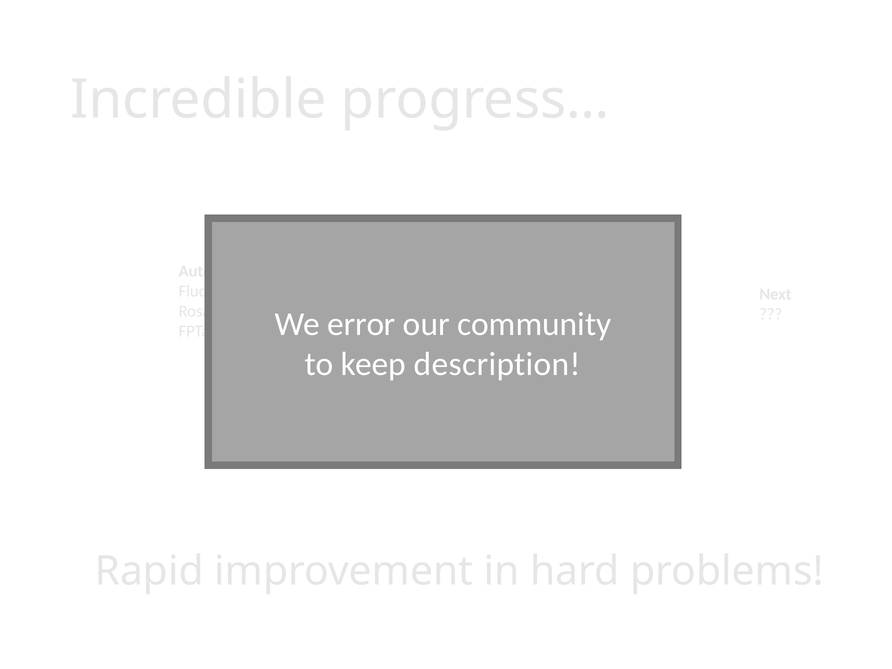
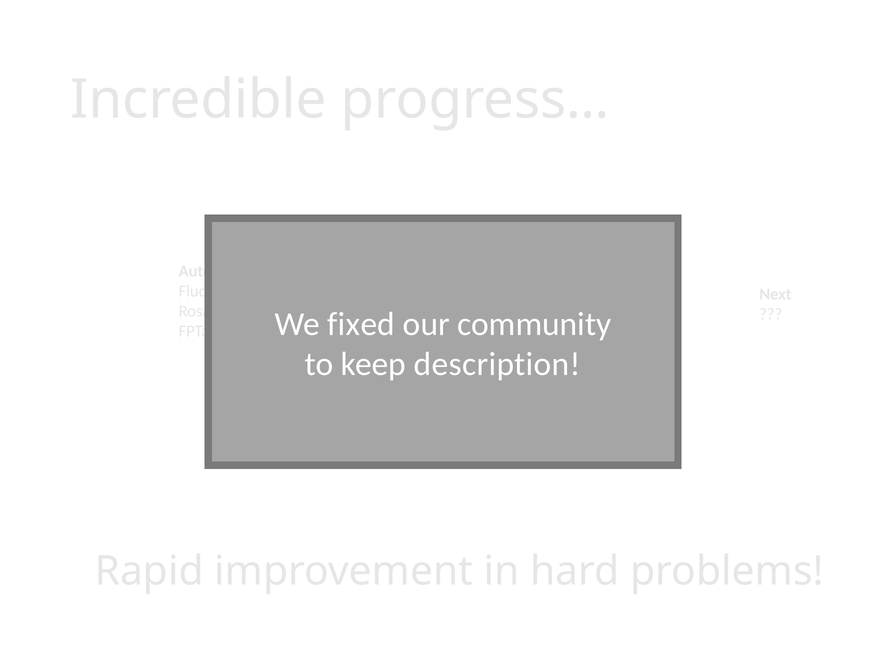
We error: error -> fixed (361, 324)
